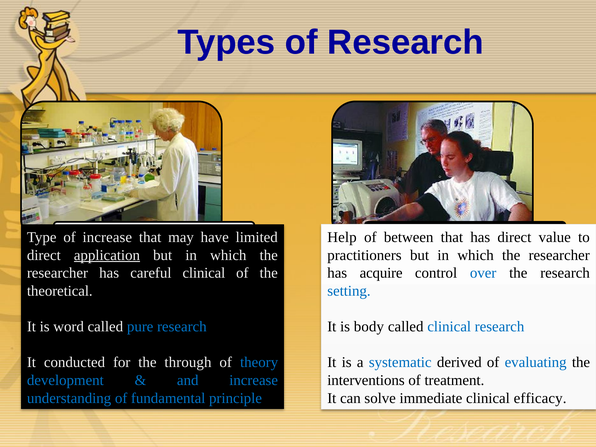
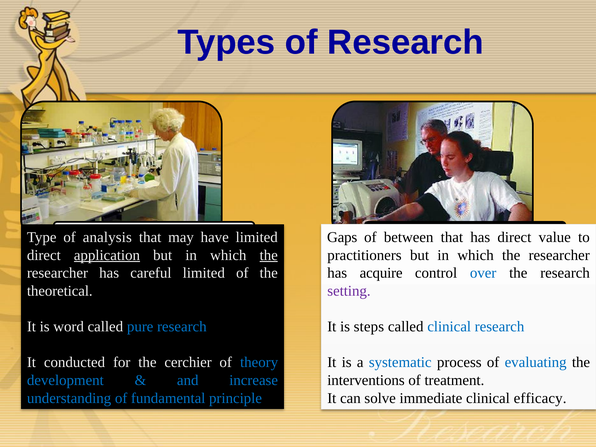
of increase: increase -> analysis (107, 237)
Help: Help -> Gaps (342, 237)
the underline: none -> present (269, 255)
careful clinical: clinical -> limited (204, 273)
setting colour: blue -> purple (349, 291)
body: body -> steps (369, 327)
through: through -> cerchier (188, 362)
derived: derived -> process (459, 362)
